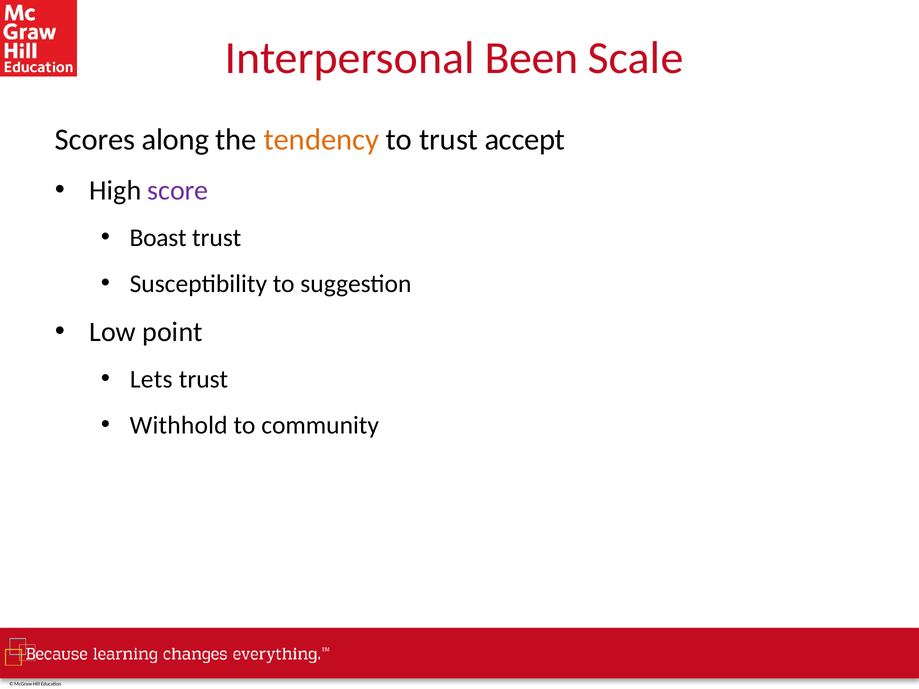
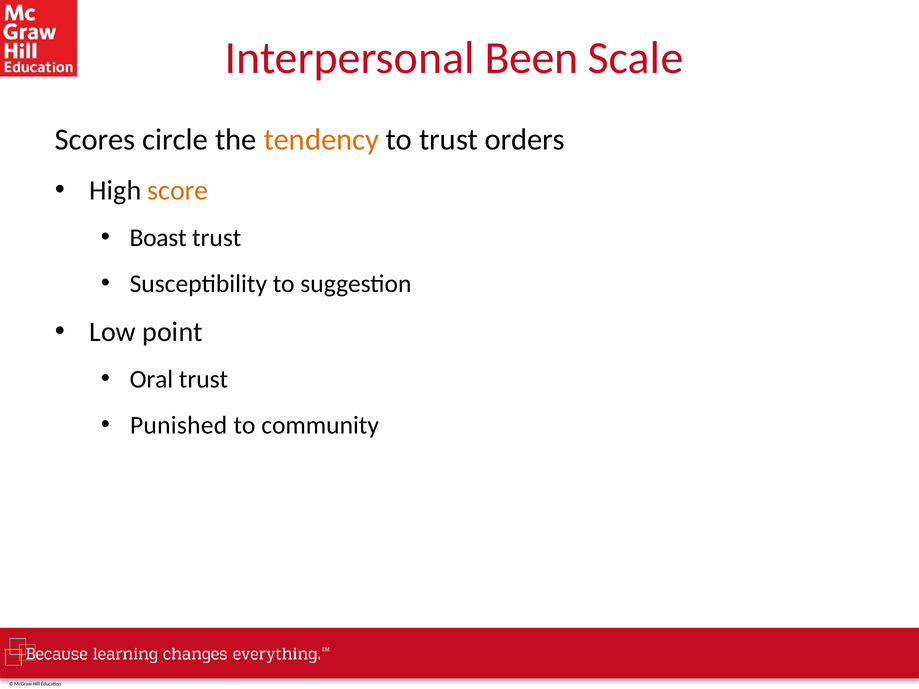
along: along -> circle (175, 140)
accept: accept -> orders (525, 140)
score colour: purple -> orange (178, 191)
Lets: Lets -> Oral (151, 379)
Withhold: Withhold -> Punished (179, 425)
